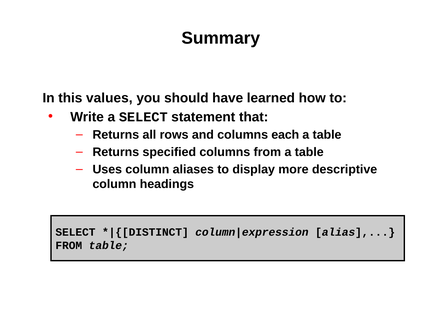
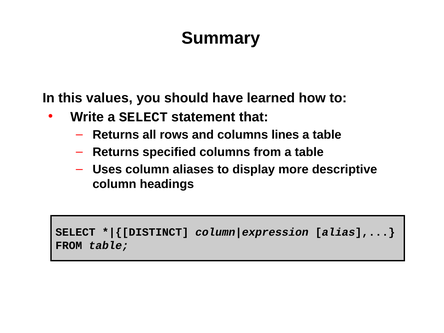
each: each -> lines (285, 135)
